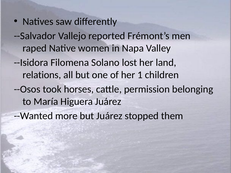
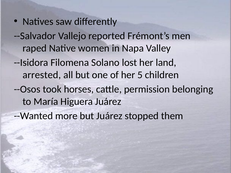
relations: relations -> arrested (42, 75)
1: 1 -> 5 (140, 75)
